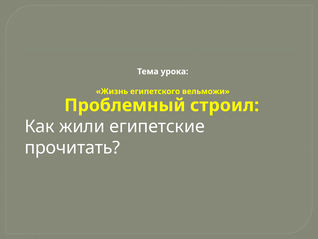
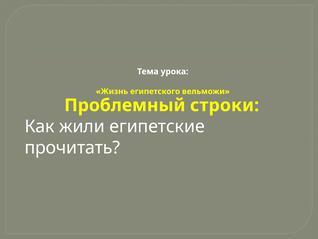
строил: строил -> строки (225, 105)
